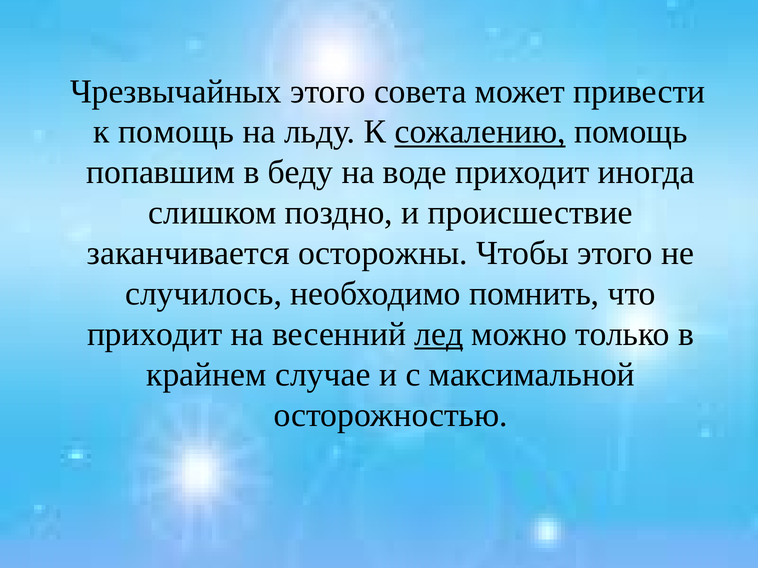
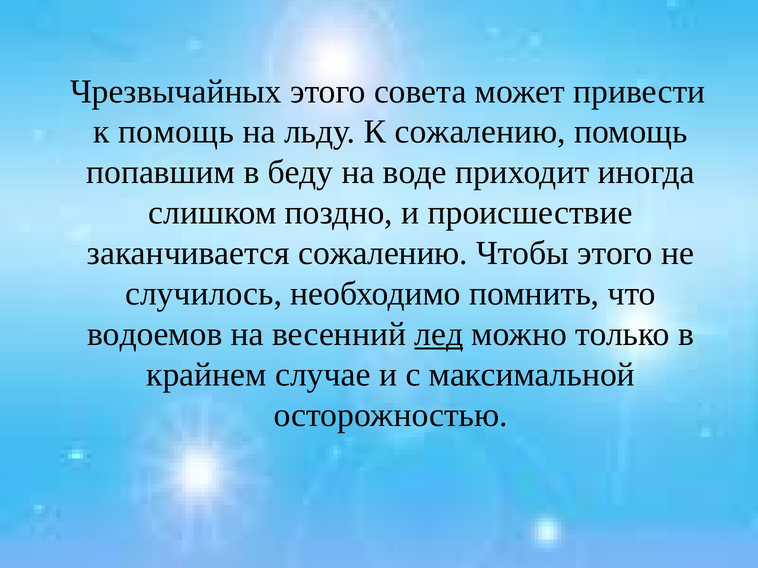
сожалению underline: present -> none (480, 132)
заканчивается осторожны: осторожны -> сожалению (383, 253)
приходит: приходит -> водоемов (155, 334)
